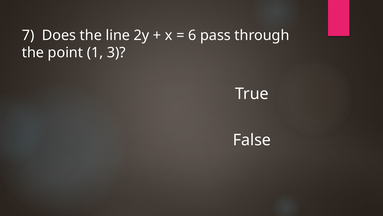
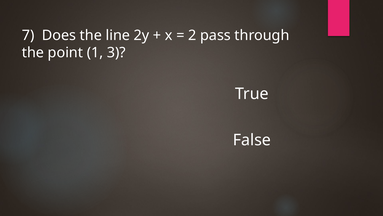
6: 6 -> 2 (192, 35)
